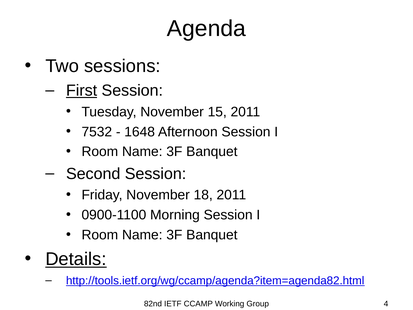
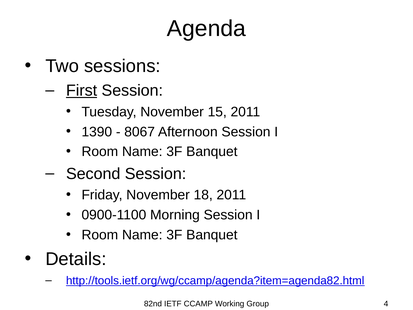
7532: 7532 -> 1390 (97, 132)
1648: 1648 -> 8067 (140, 132)
Details underline: present -> none (76, 259)
